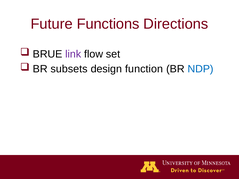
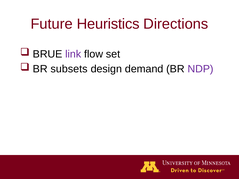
Functions: Functions -> Heuristics (108, 24)
function: function -> demand (144, 69)
NDP colour: blue -> purple (200, 69)
